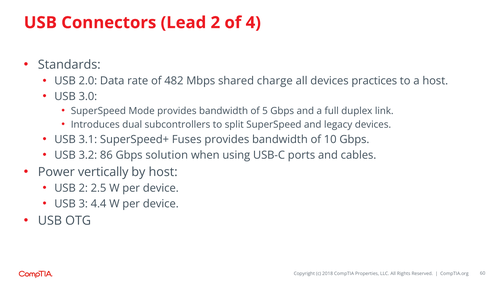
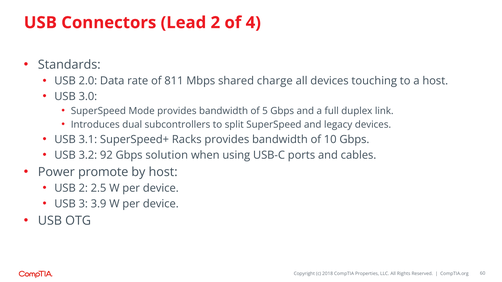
482: 482 -> 811 (174, 81)
practices: practices -> touching (374, 81)
Fuses: Fuses -> Racks (187, 140)
86: 86 -> 92 (106, 155)
vertically: vertically -> promote (103, 172)
4.4: 4.4 -> 3.9 (99, 204)
